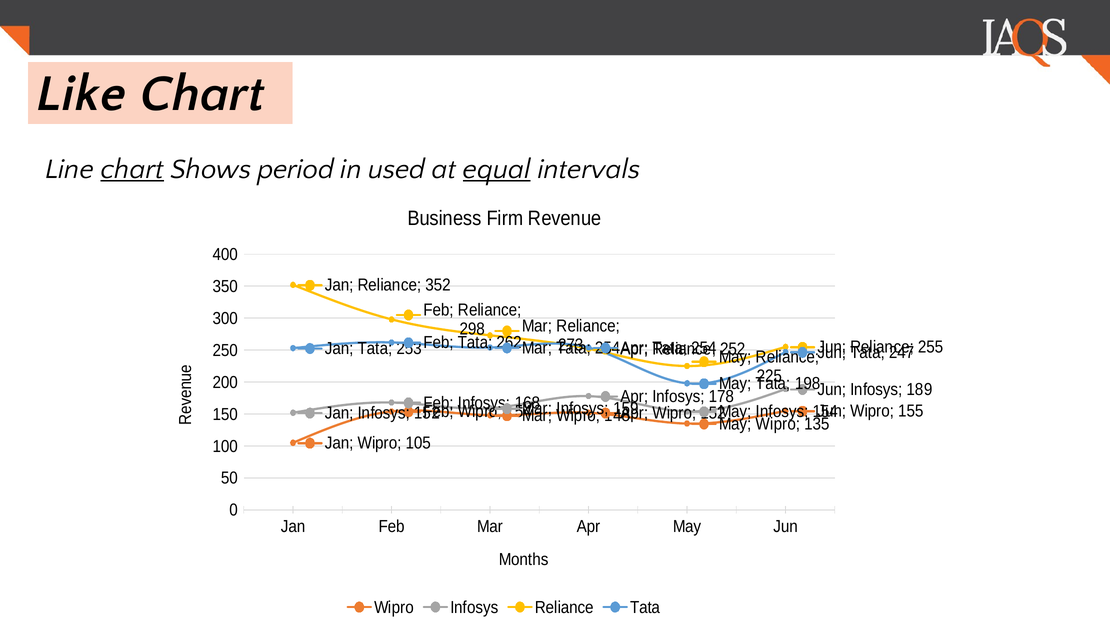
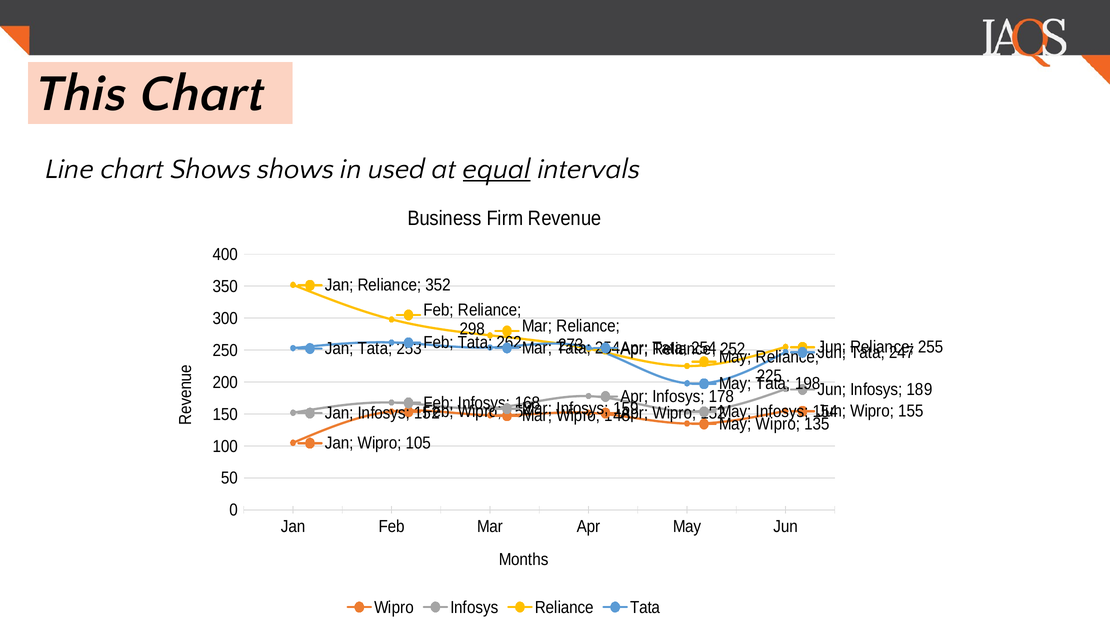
Like: Like -> This (82, 93)
chart underline: present -> none (132, 169)
Shows period: period -> shows (296, 169)
